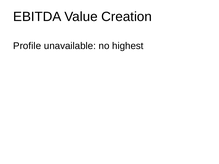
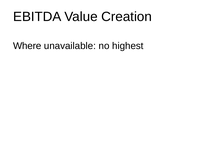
Profile: Profile -> Where (27, 46)
